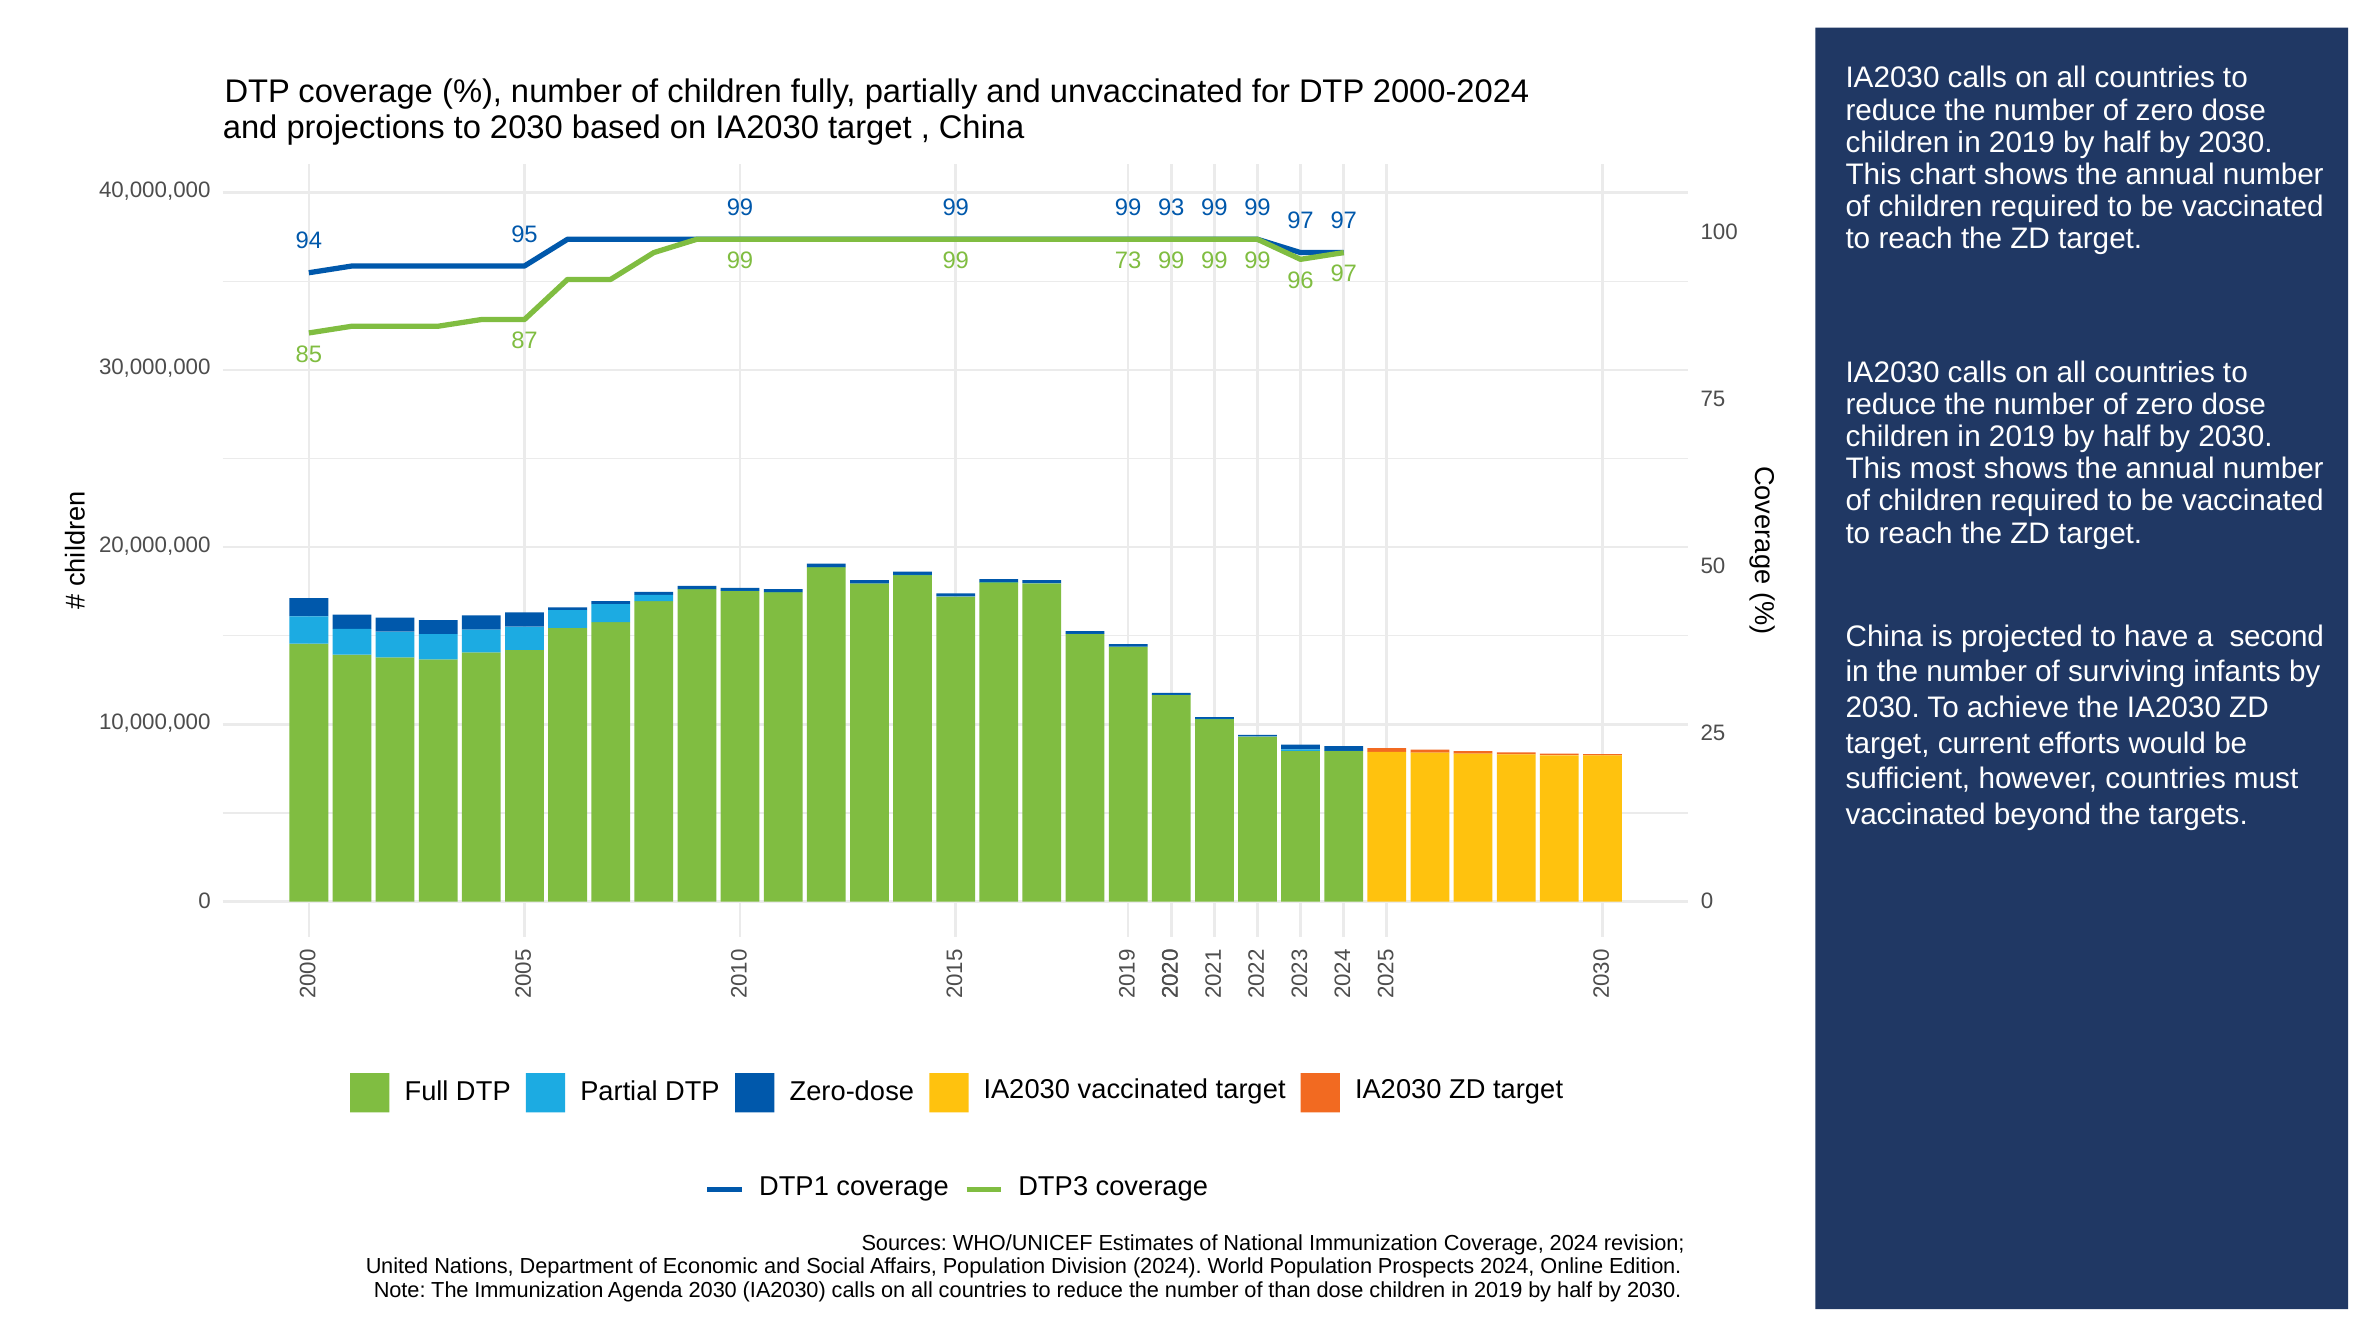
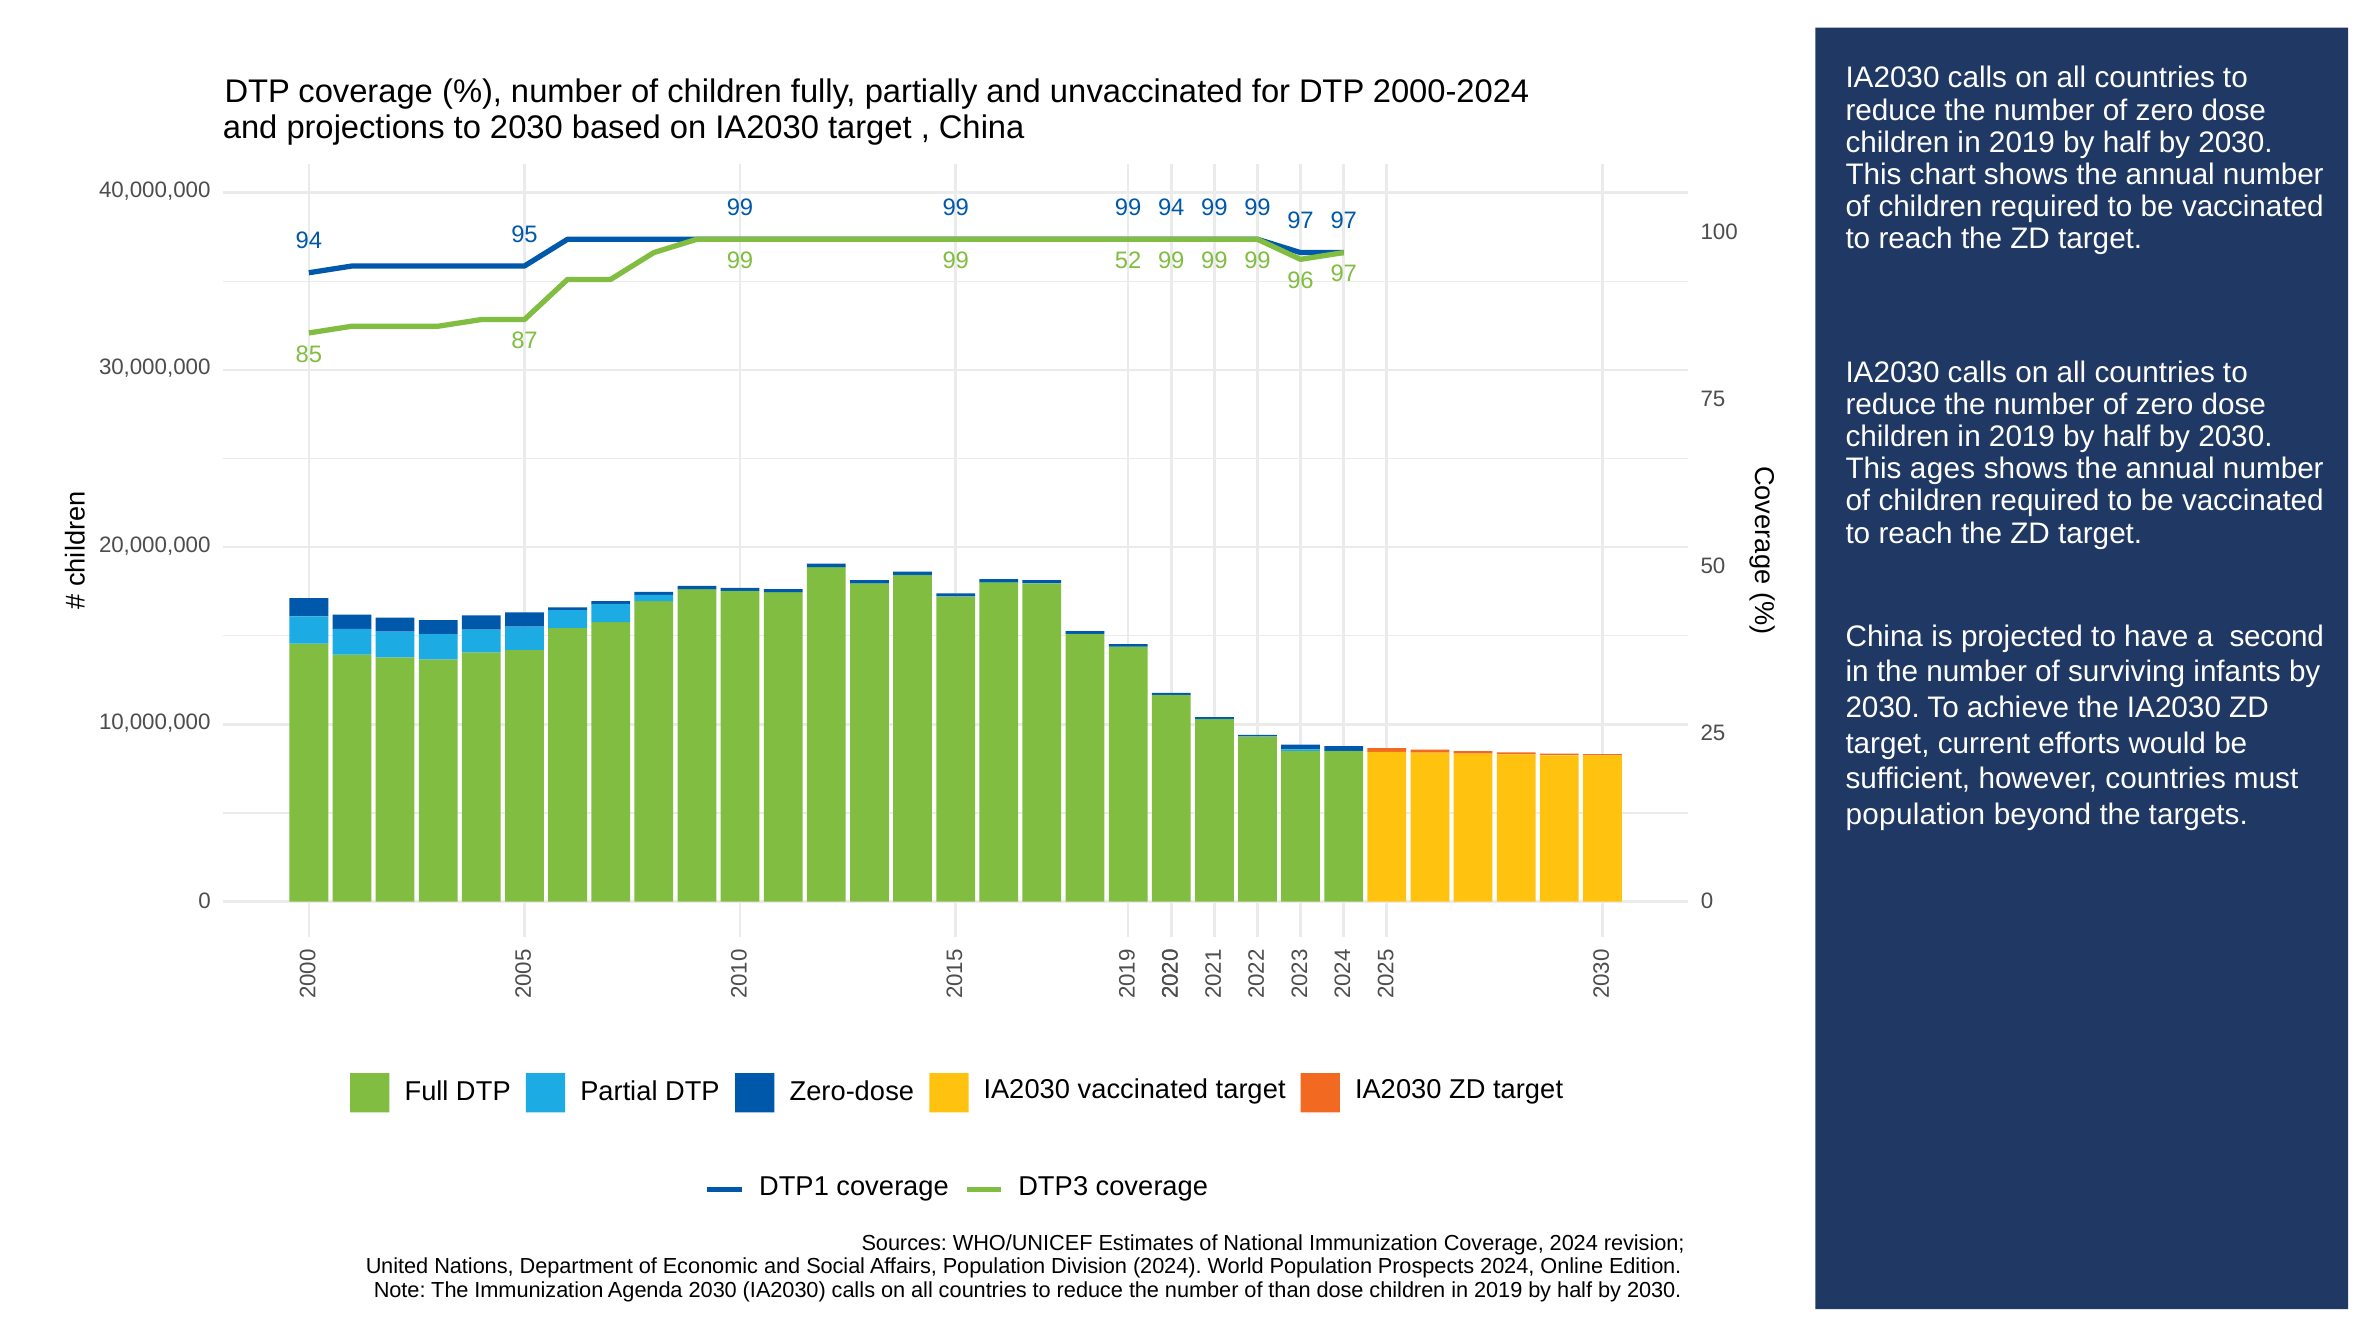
99 93: 93 -> 94 (1171, 208)
73: 73 -> 52 (1128, 261)
most: most -> ages (1943, 469)
vaccinated: vaccinated -> population (1915, 815)
